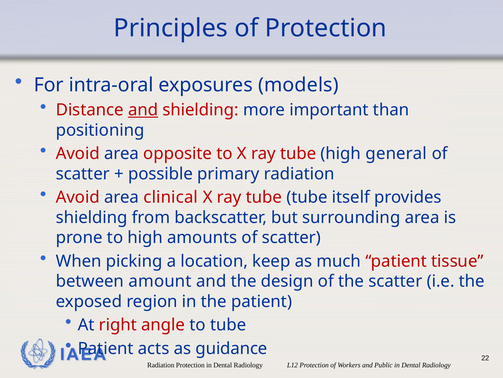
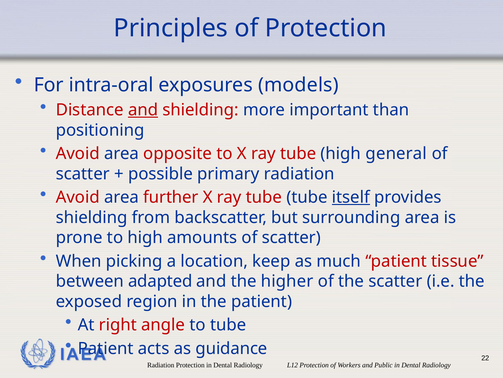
clinical: clinical -> further (171, 197)
itself underline: none -> present (351, 197)
amount: amount -> adapted (160, 281)
design: design -> higher (287, 281)
